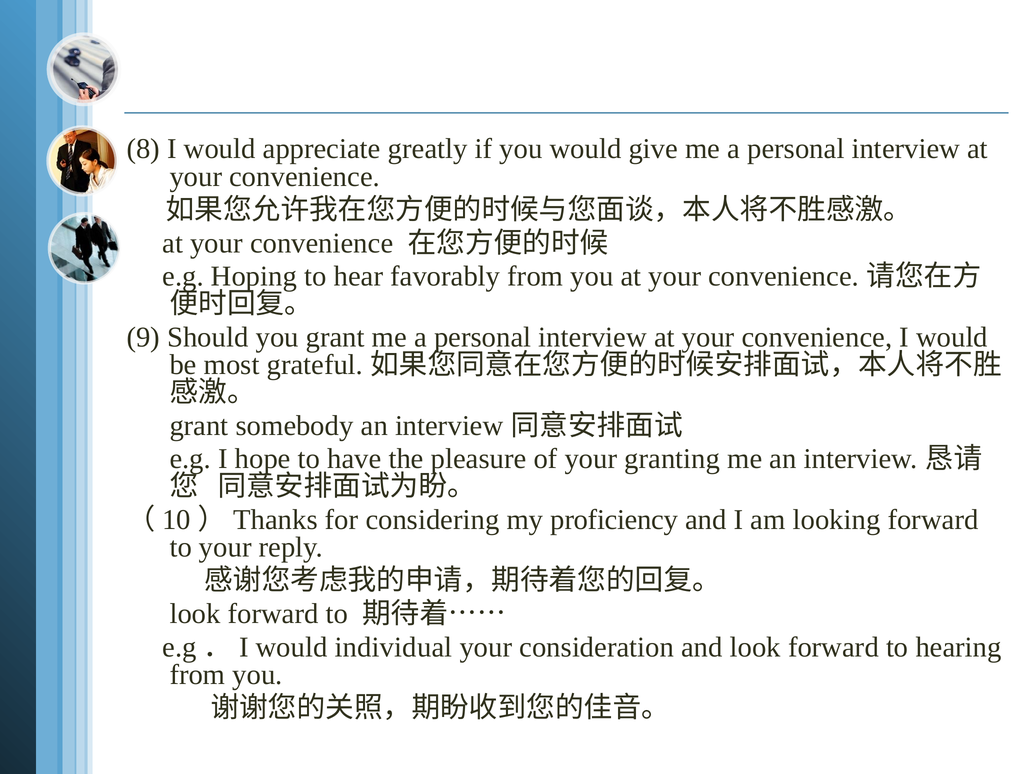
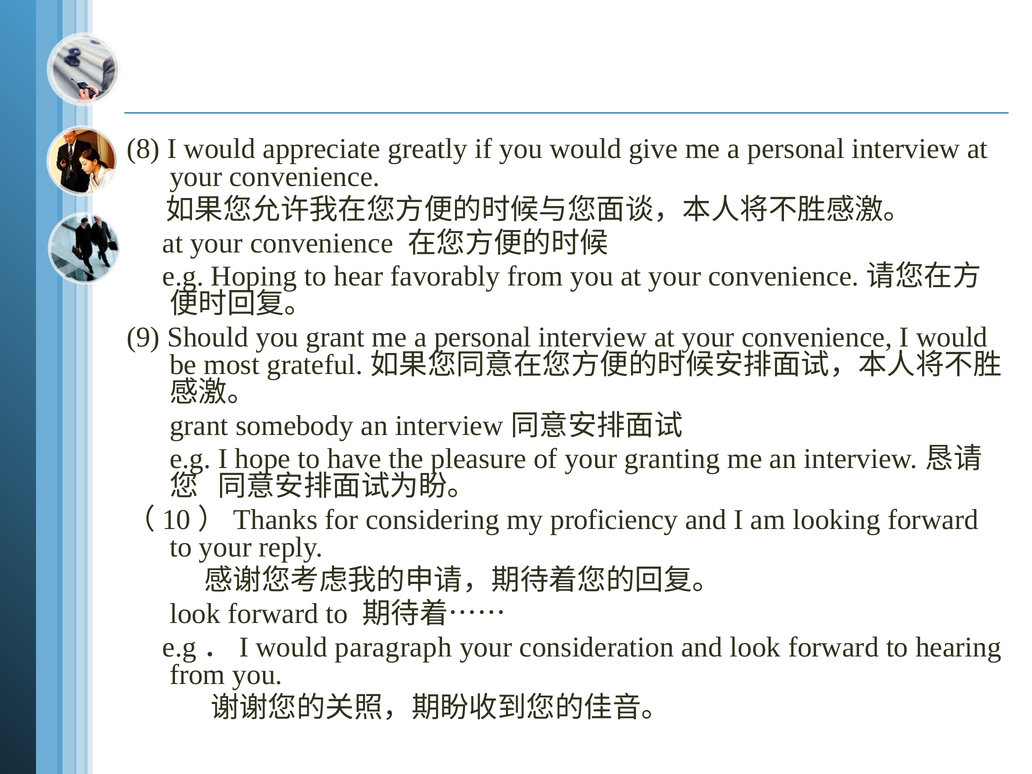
individual: individual -> paragraph (393, 647)
